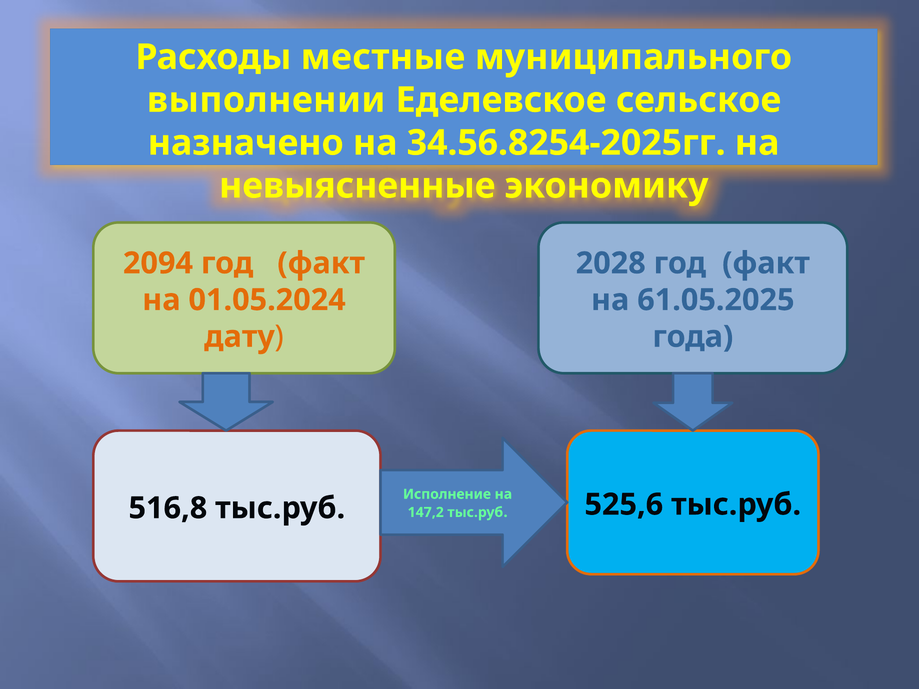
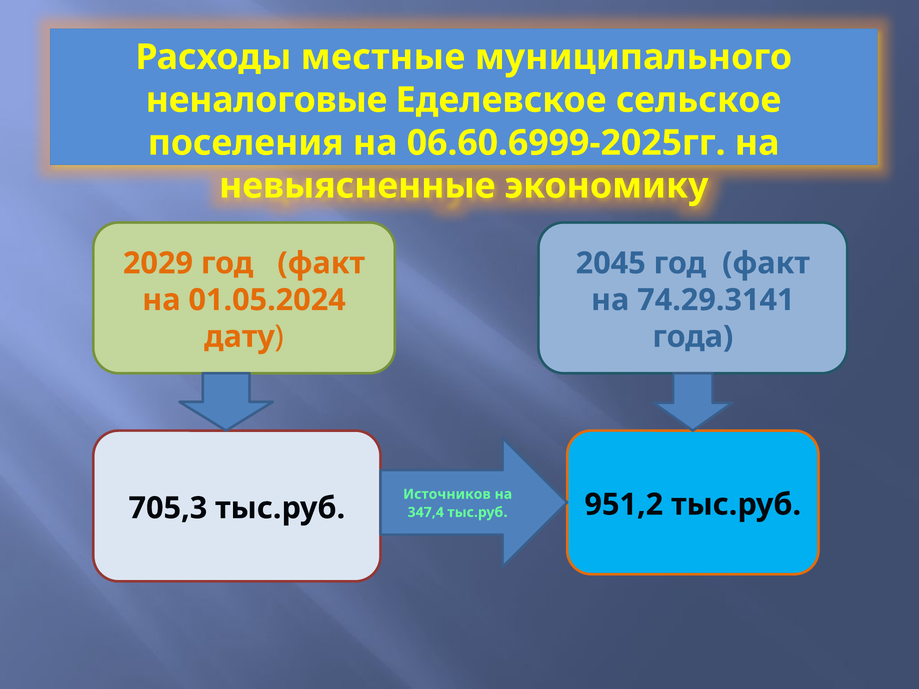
выполнении: выполнении -> неналоговые (266, 100)
назначено: назначено -> поселения (246, 143)
34.56.8254-2025гг: 34.56.8254-2025гг -> 06.60.6999-2025гг (566, 143)
2094: 2094 -> 2029 (158, 263)
2028: 2028 -> 2045 (611, 263)
61.05.2025: 61.05.2025 -> 74.29.3141 (716, 300)
Исполнение: Исполнение -> Источников (447, 494)
516,8: 516,8 -> 705,3 (168, 508)
525,6: 525,6 -> 951,2 (624, 505)
147,2: 147,2 -> 347,4 (426, 512)
